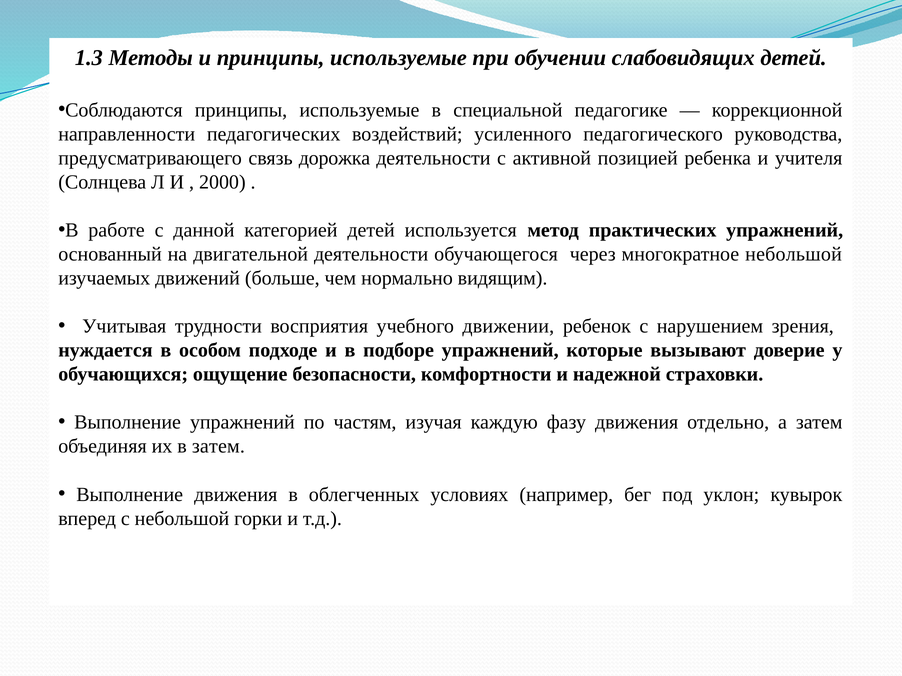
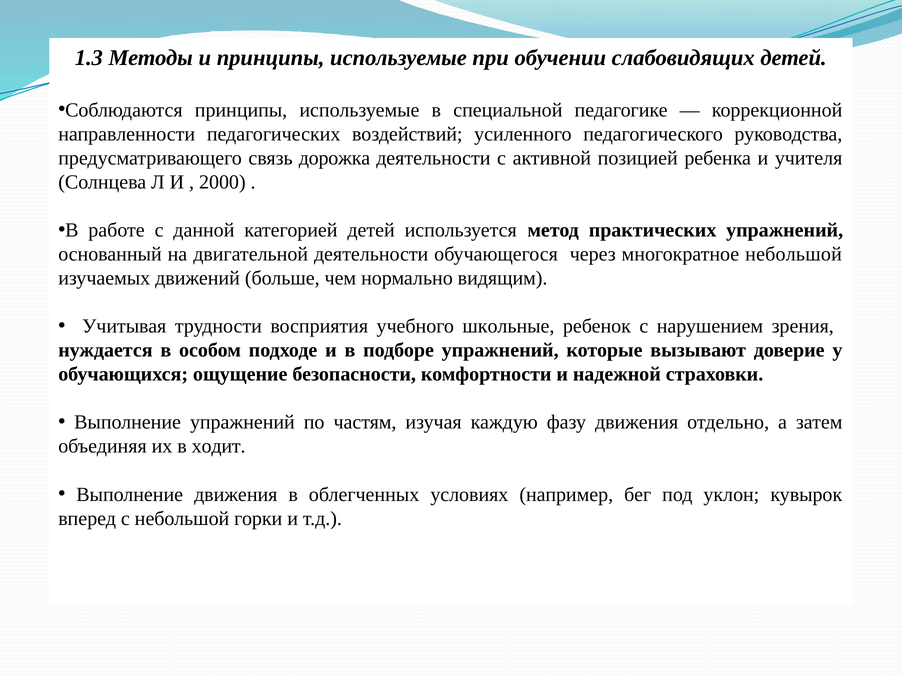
движении: движении -> школьные (508, 326)
в затем: затем -> ходит (219, 447)
